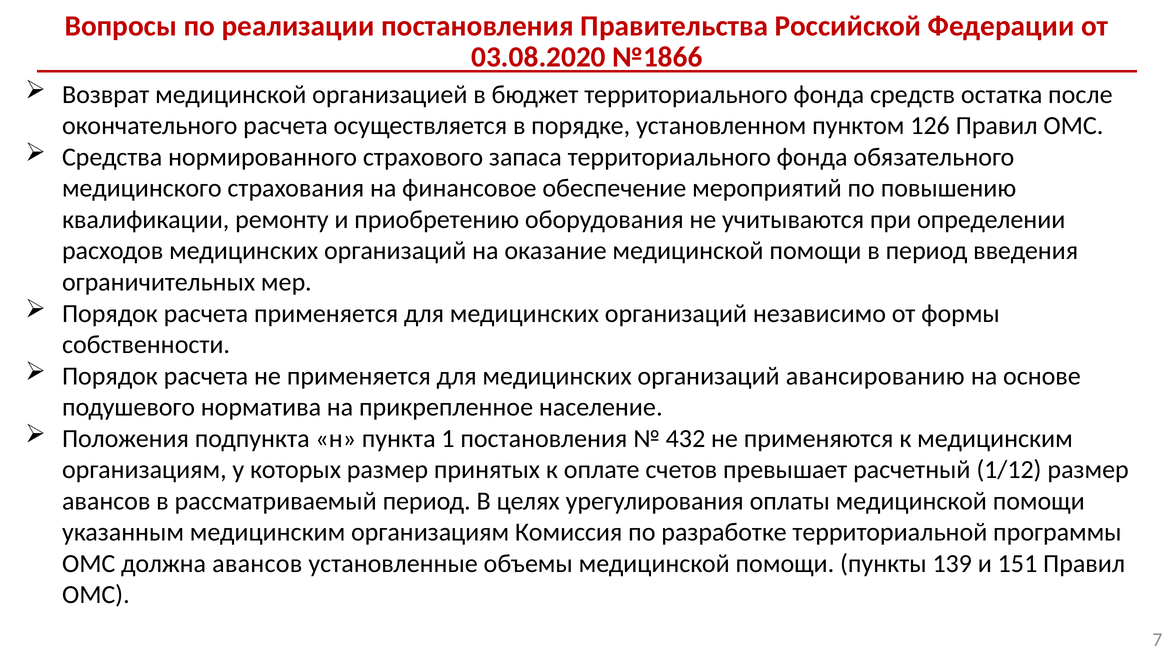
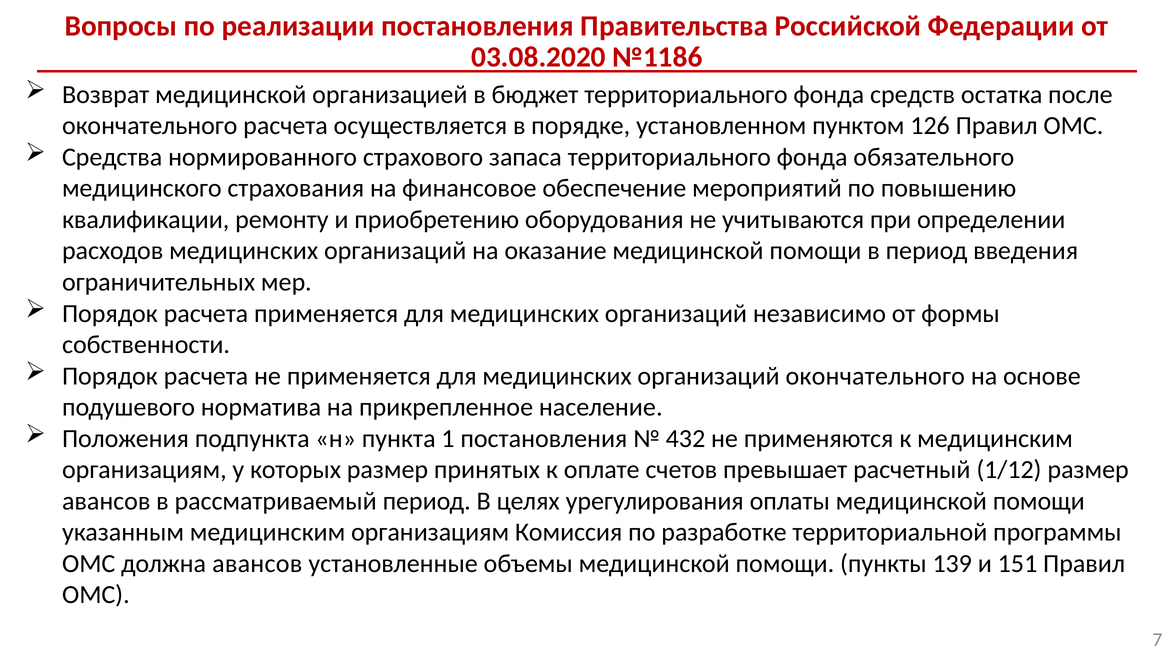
№1866: №1866 -> №1186 (657, 57)
организаций авансированию: авансированию -> окончательного (875, 376)
